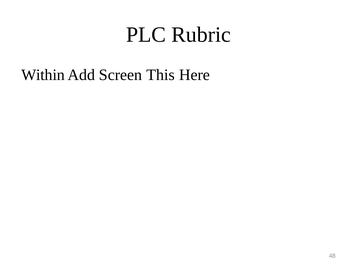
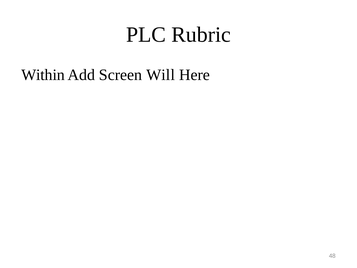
This: This -> Will (161, 75)
